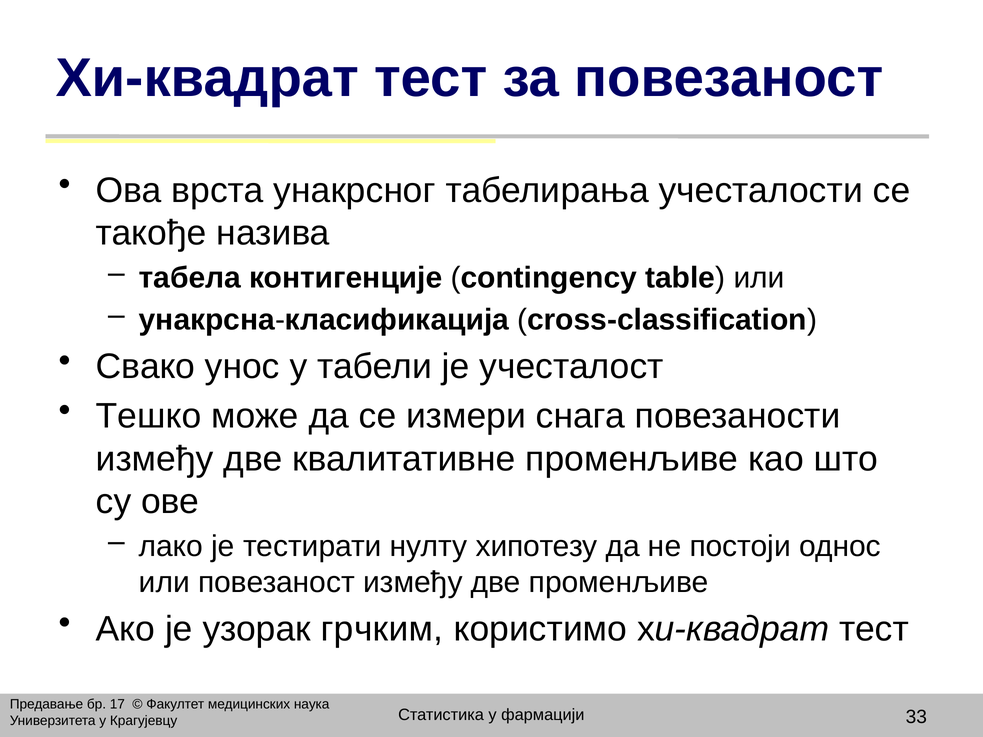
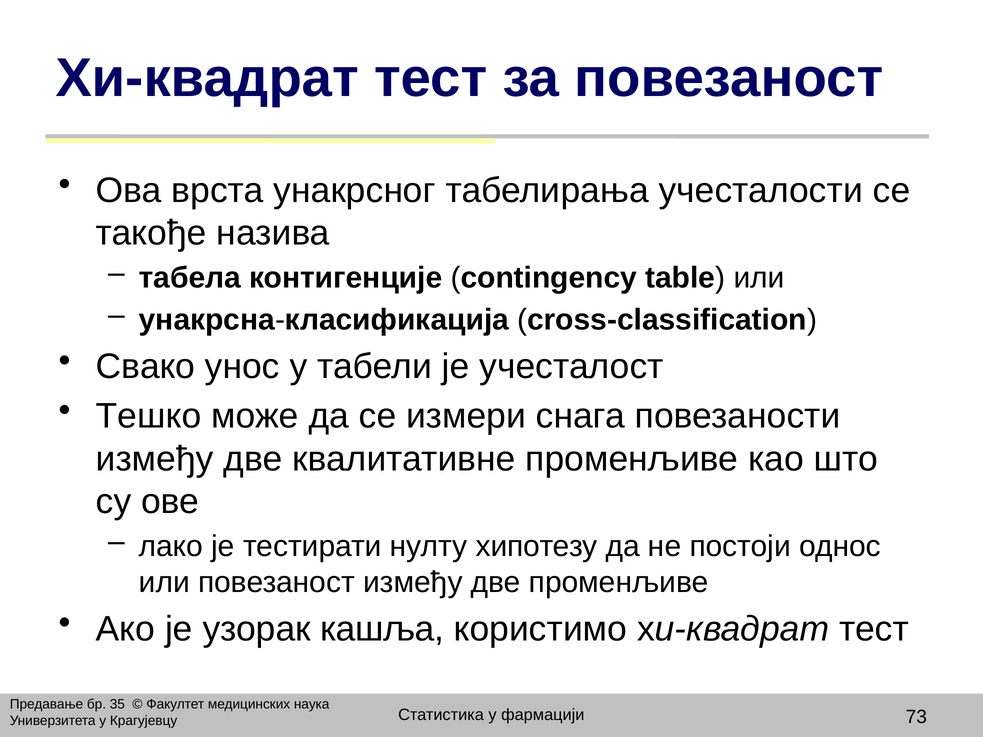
грчким: грчким -> кашља (382, 629)
17: 17 -> 35 (117, 705)
33: 33 -> 73 (916, 717)
